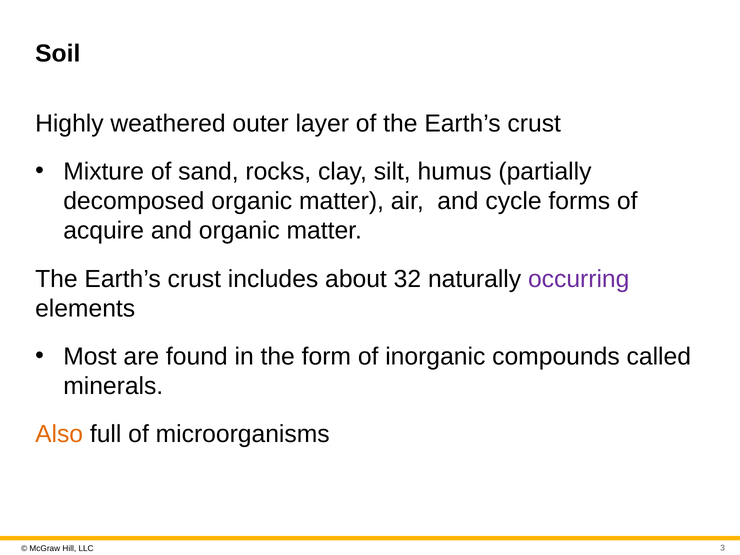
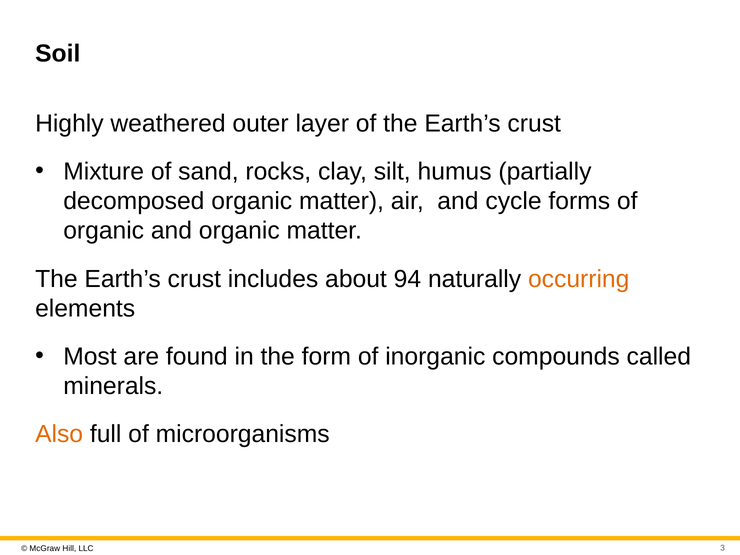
acquire: acquire -> organic (104, 231)
32: 32 -> 94 (407, 279)
occurring colour: purple -> orange (579, 279)
